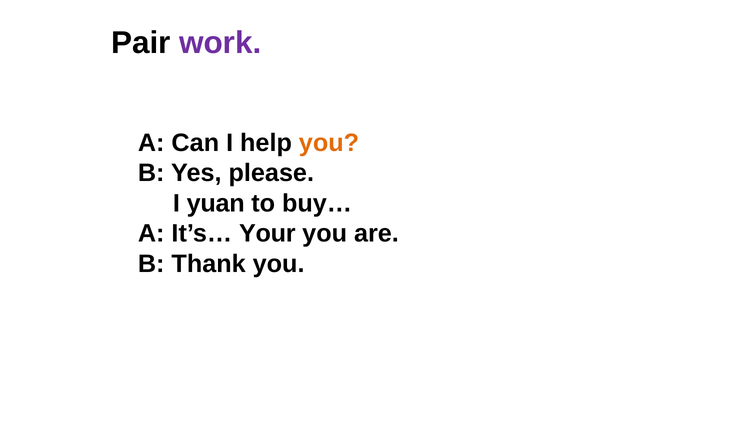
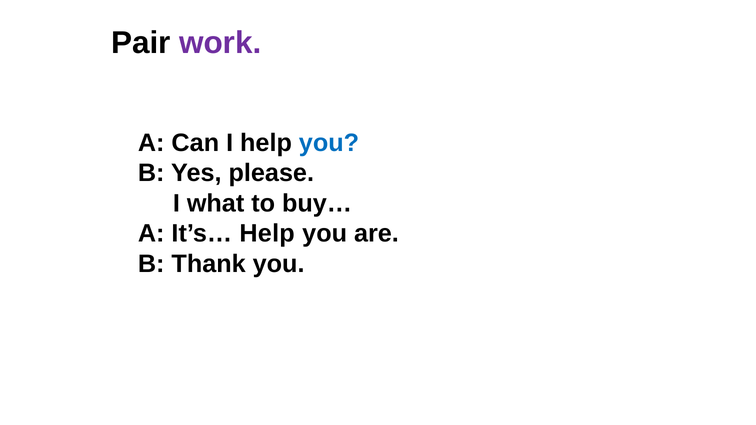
you colour: orange -> blue (329, 143)
yuan: yuan -> what (216, 204)
It’s… Your: Your -> Help (267, 234)
